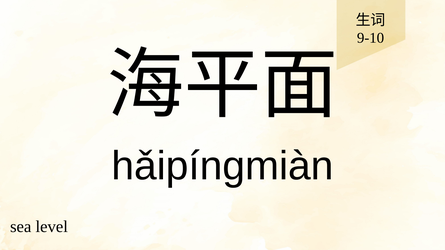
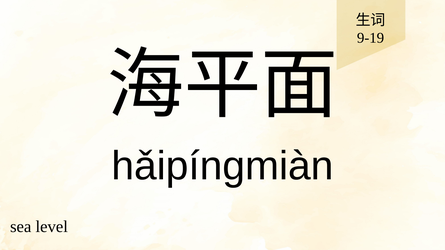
9-10: 9-10 -> 9-19 (371, 38)
